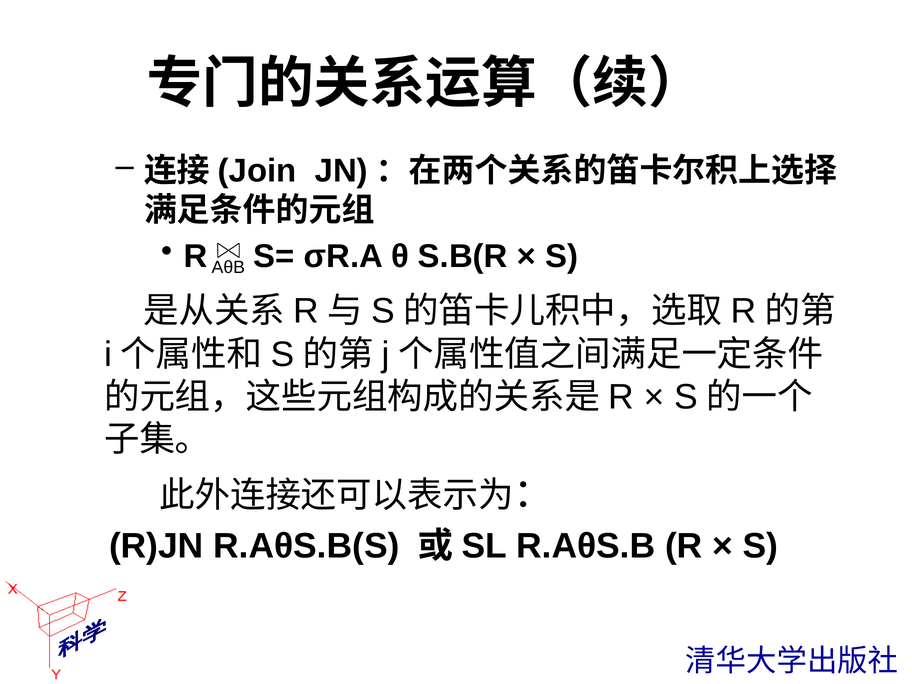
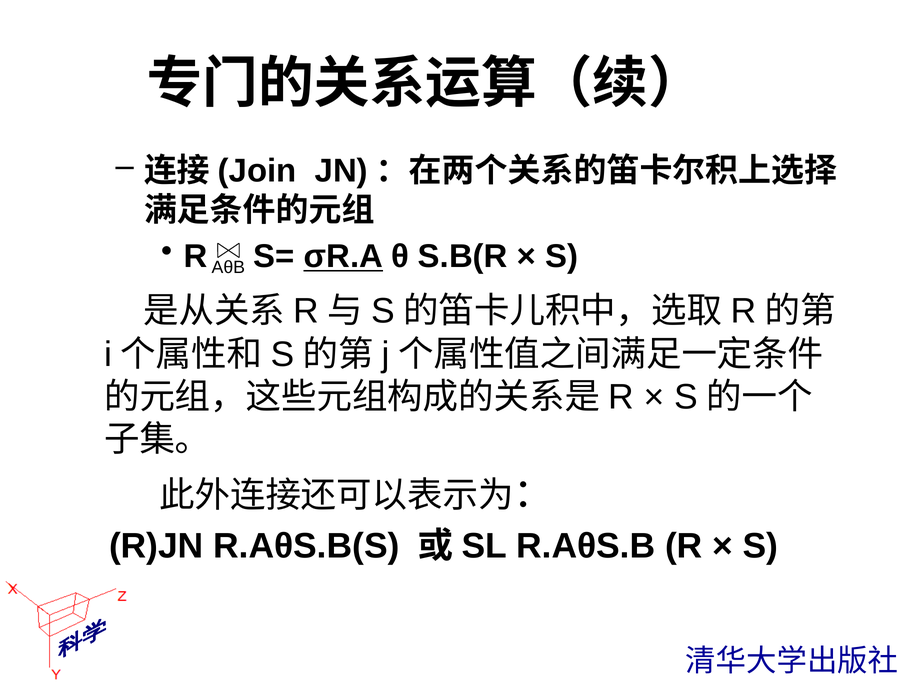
σR.A underline: none -> present (343, 257)
